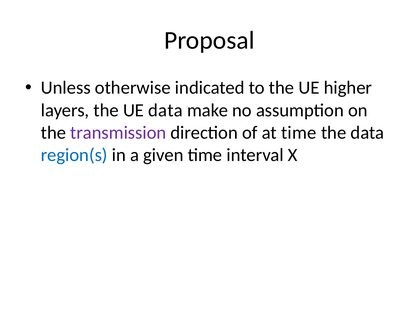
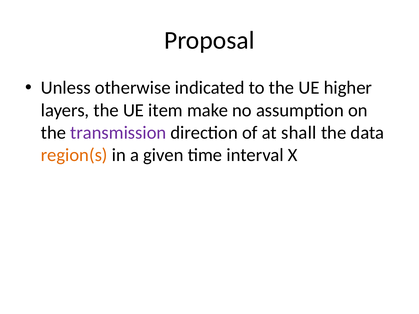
UE data: data -> item (166, 110)
at time: time -> shall (299, 133)
region(s colour: blue -> orange (74, 155)
